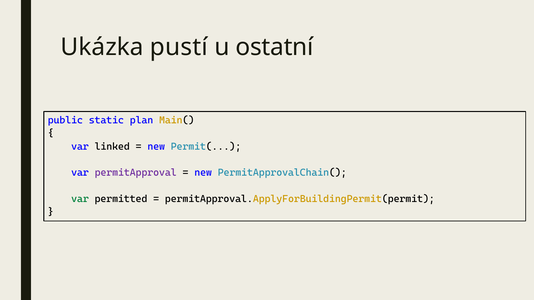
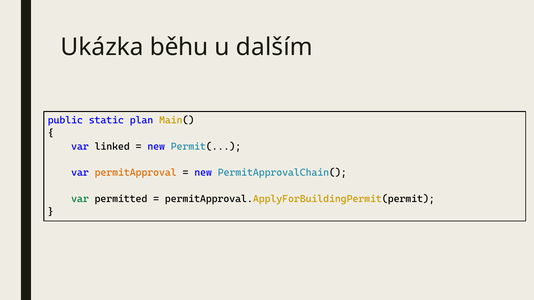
pustí: pustí -> běhu (179, 47)
ostatní: ostatní -> dalším (274, 47)
permitApproval colour: purple -> orange (136, 173)
